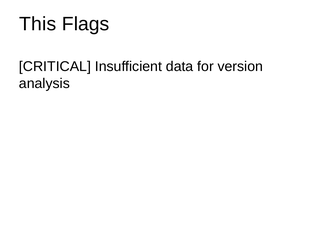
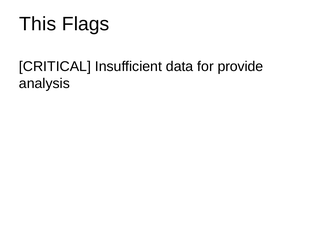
version: version -> provide (240, 66)
